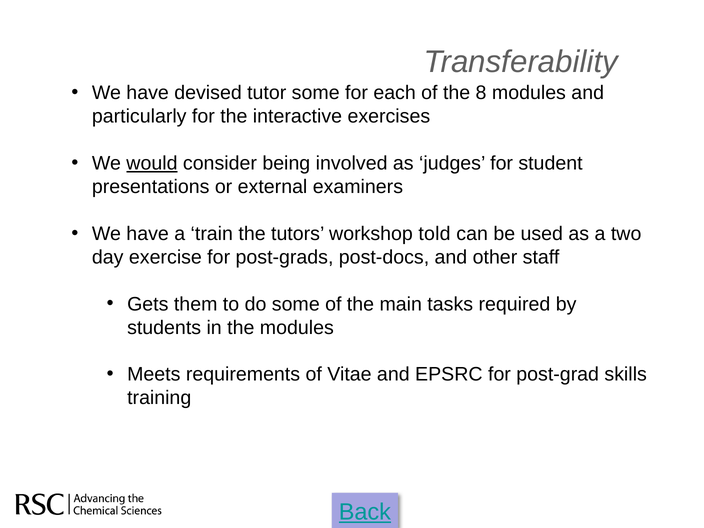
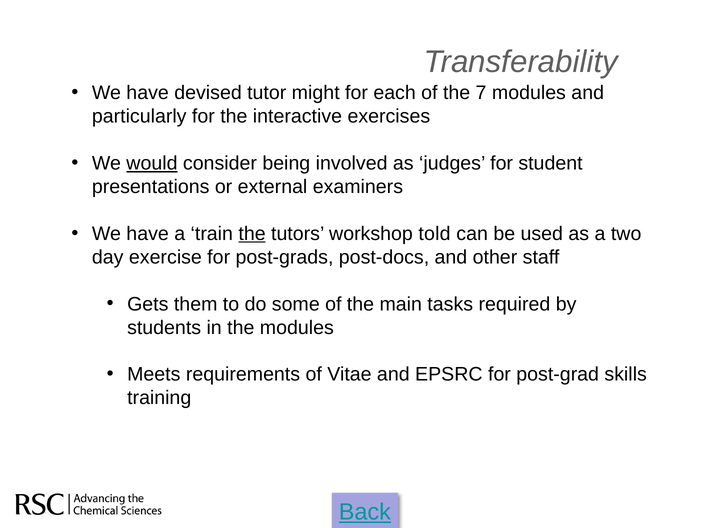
tutor some: some -> might (316, 93)
8: 8 -> 7 (481, 93)
the underline: none -> present (252, 234)
